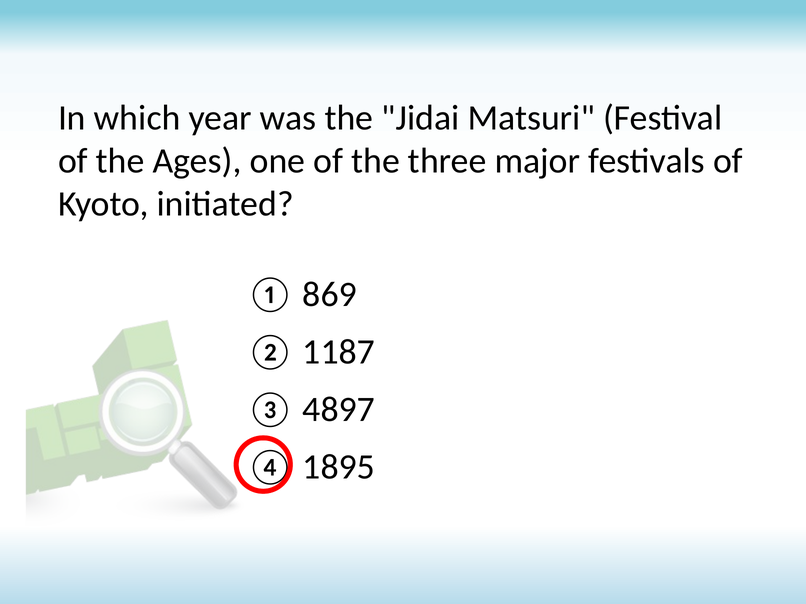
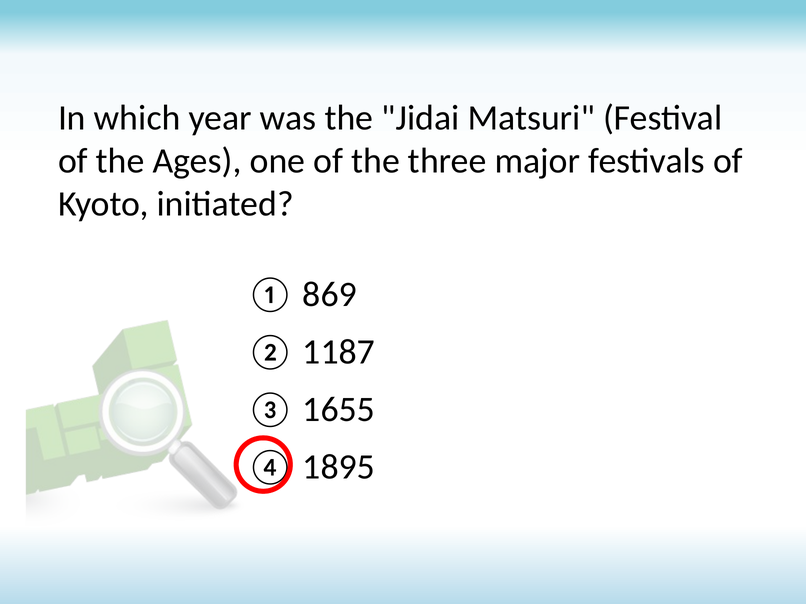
4897: 4897 -> 1655 (339, 410)
